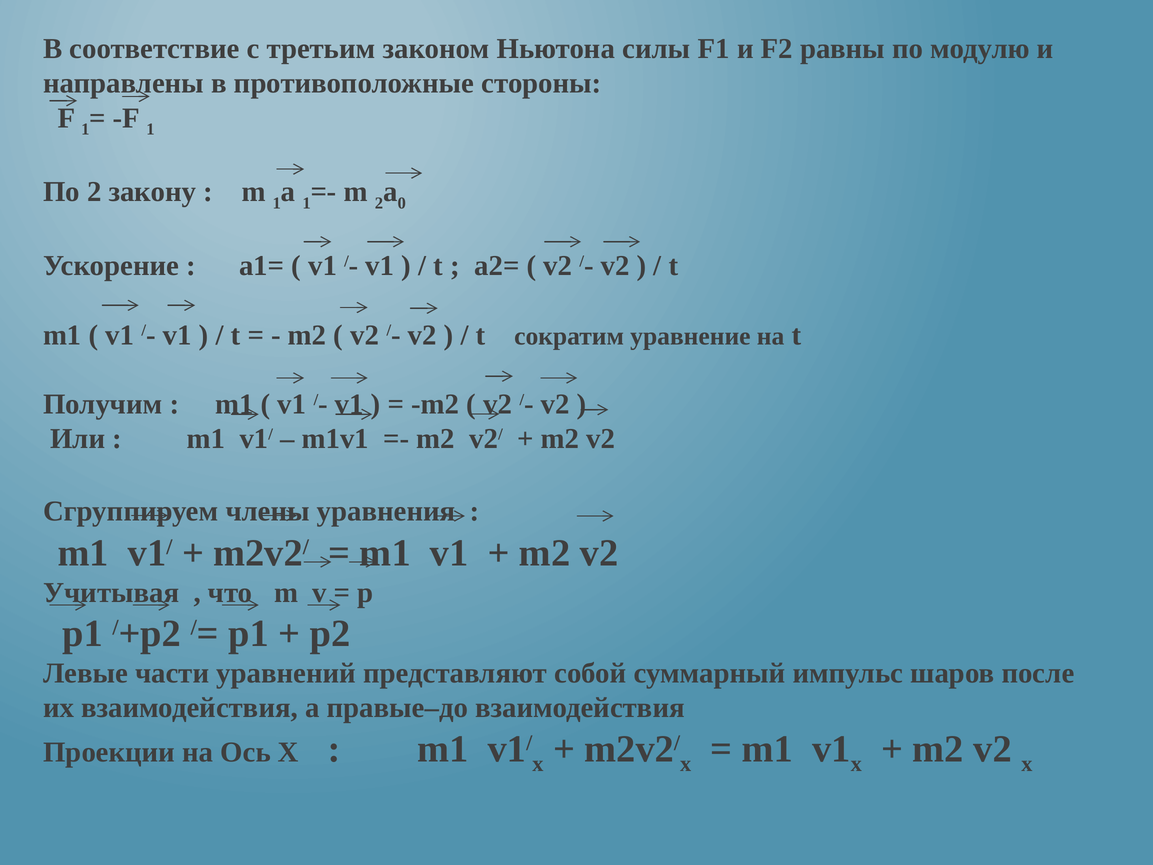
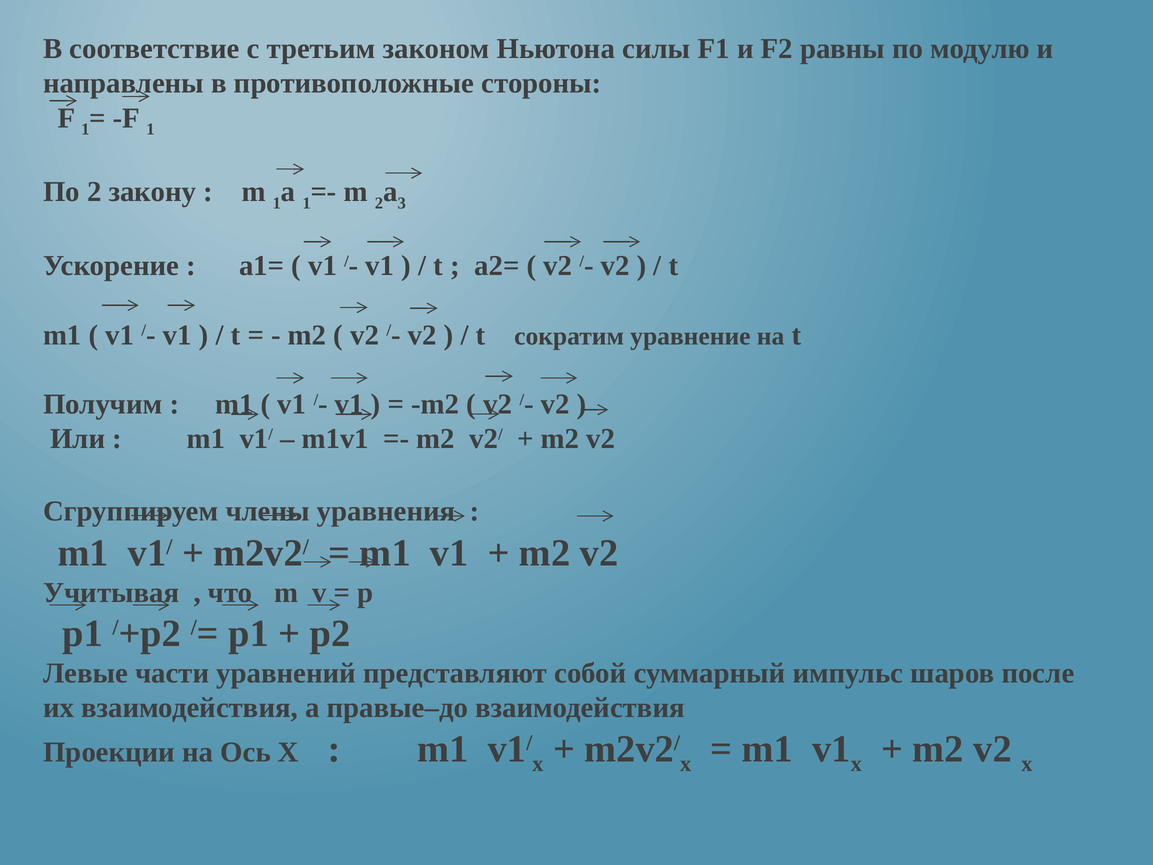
0: 0 -> 3 (402, 203)
